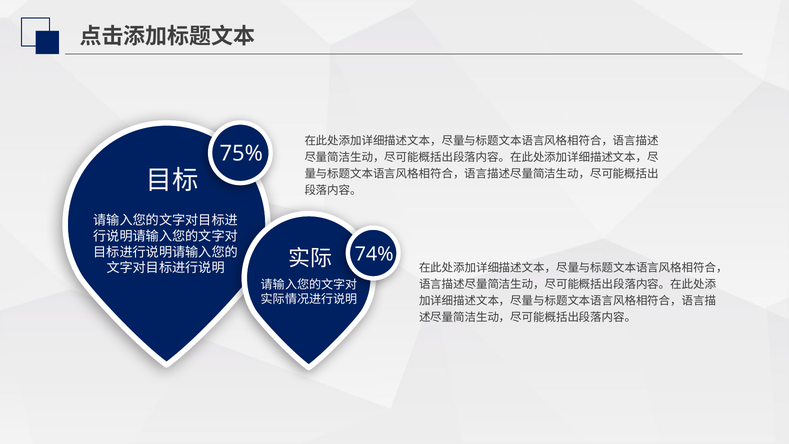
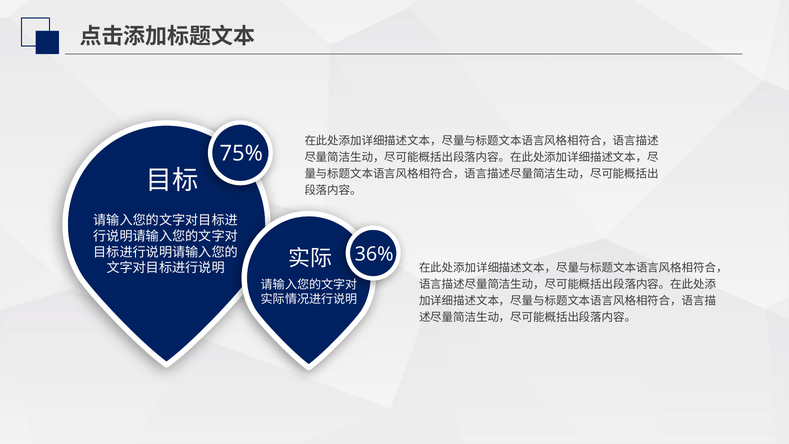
74%: 74% -> 36% (374, 254)
